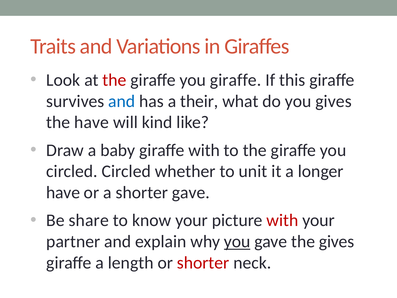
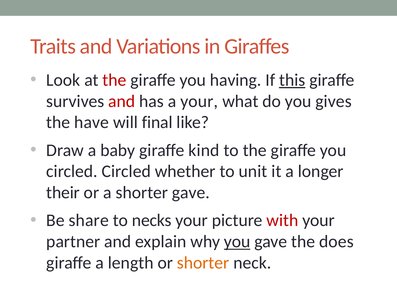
you giraffe: giraffe -> having (236, 80)
this underline: none -> present (292, 80)
and colour: blue -> red (122, 101)
a their: their -> your (199, 101)
kind: kind -> final (157, 122)
giraffe with: with -> kind (204, 150)
have: have -> their (63, 192)
know: know -> necks (152, 220)
the gives: gives -> does (336, 241)
shorter colour: red -> orange (203, 263)
